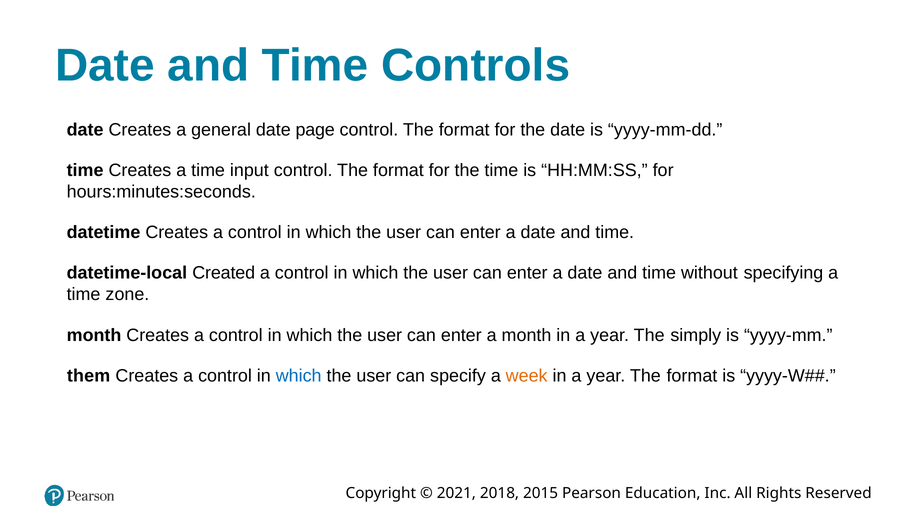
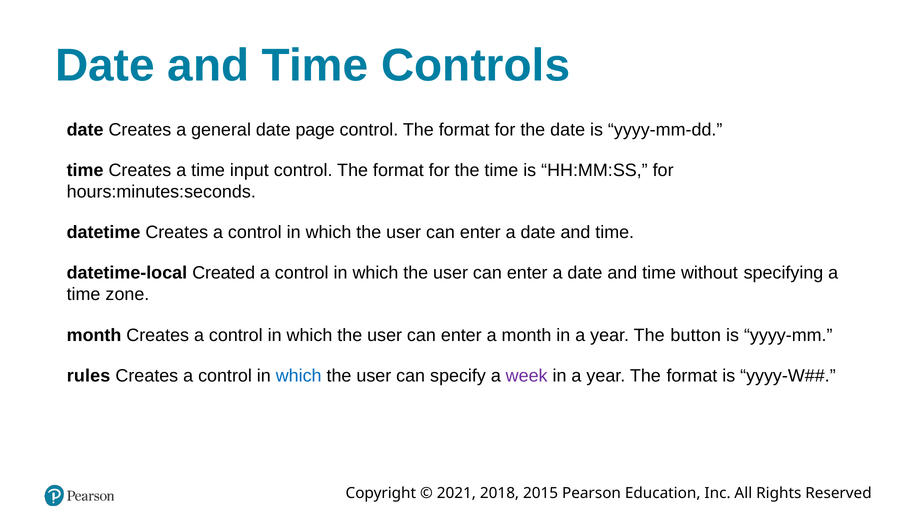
simply: simply -> button (696, 335)
them: them -> rules (89, 376)
week colour: orange -> purple (527, 376)
